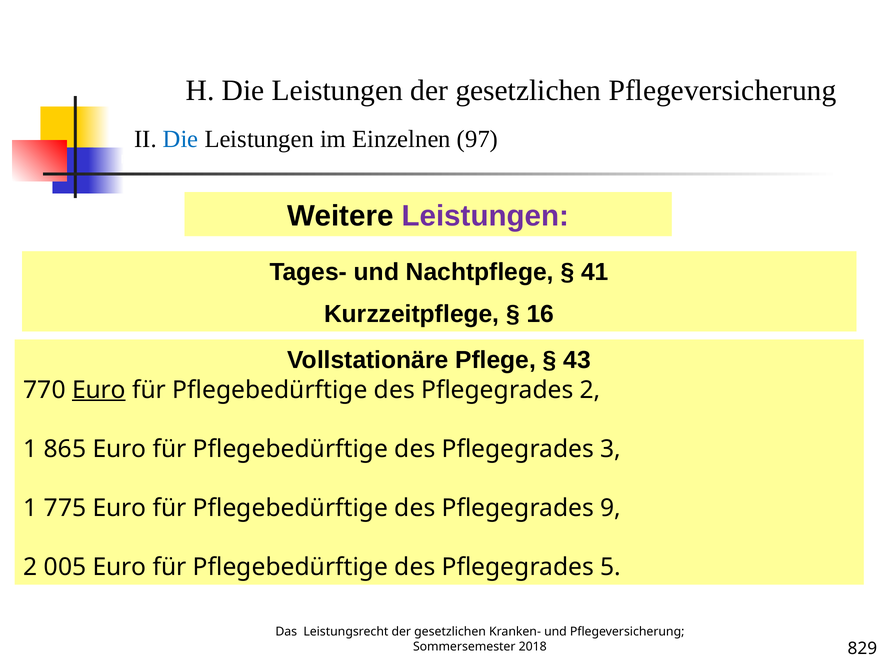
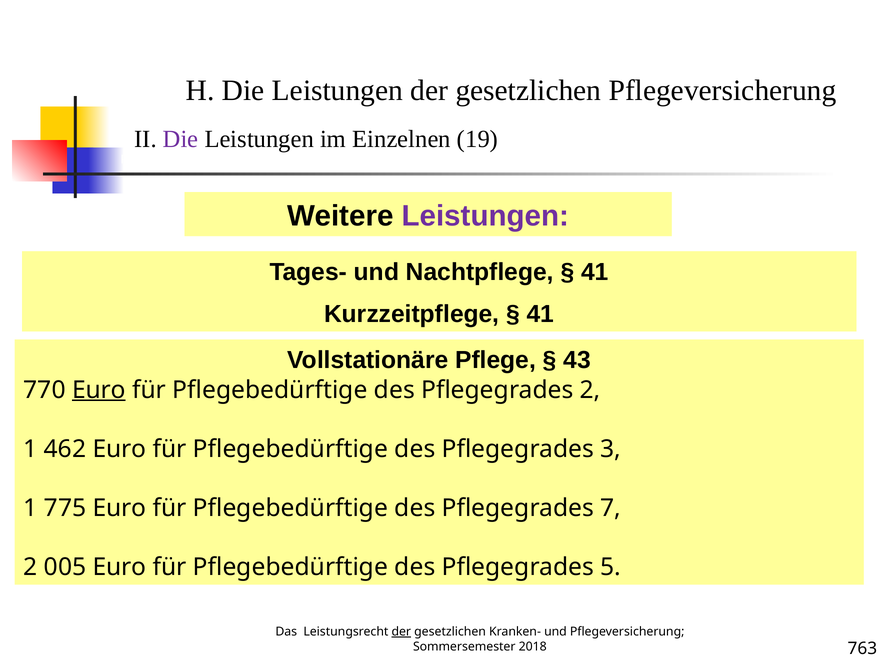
Die colour: blue -> purple (181, 139)
97: 97 -> 19 (477, 139)
16: 16 -> 41 (540, 314)
865: 865 -> 462 (65, 449)
9: 9 -> 7 (611, 508)
der underline: none -> present (401, 631)
829: 829 -> 763 (862, 648)
